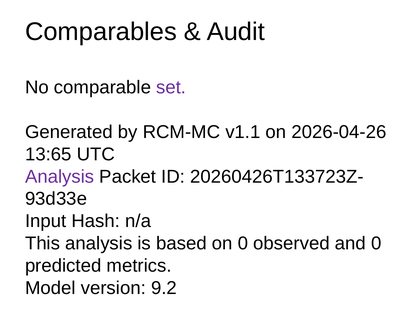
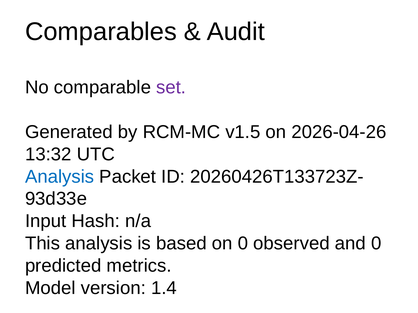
v1.1: v1.1 -> v1.5 (243, 132)
13:65: 13:65 -> 13:32 (48, 155)
Analysis colour: purple -> blue (60, 177)
9.2: 9.2 -> 1.4 (164, 288)
